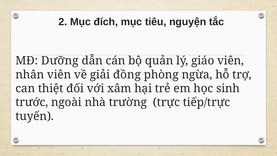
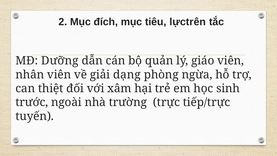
nguyện: nguyện -> lựctrên (188, 22)
đồng: đồng -> dạng (127, 75)
